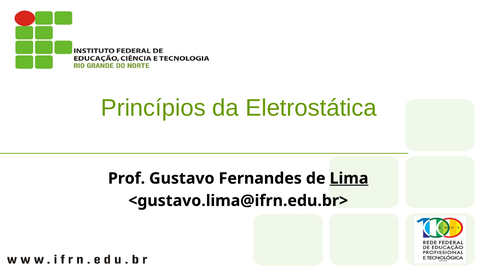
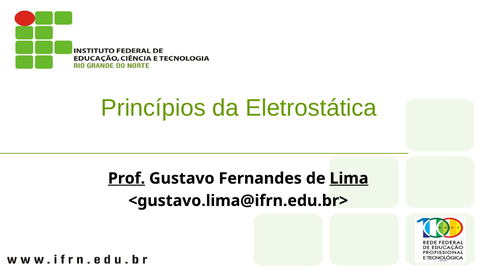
Prof underline: none -> present (127, 178)
